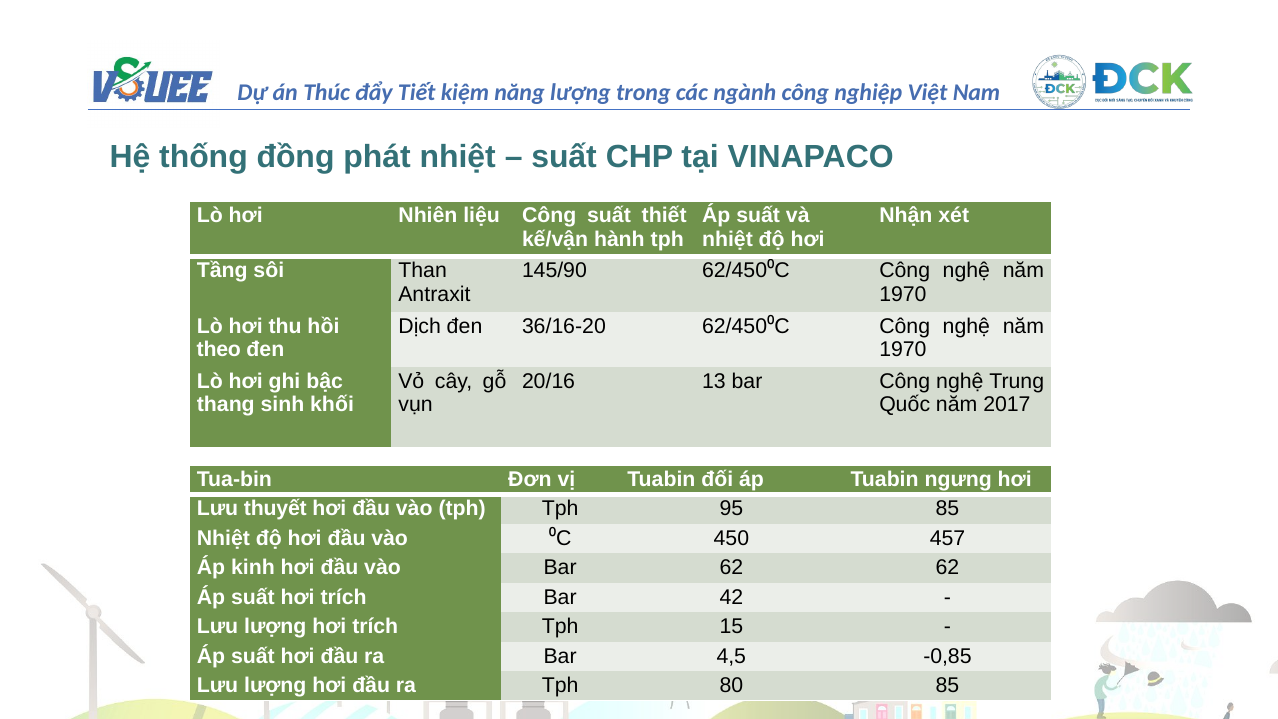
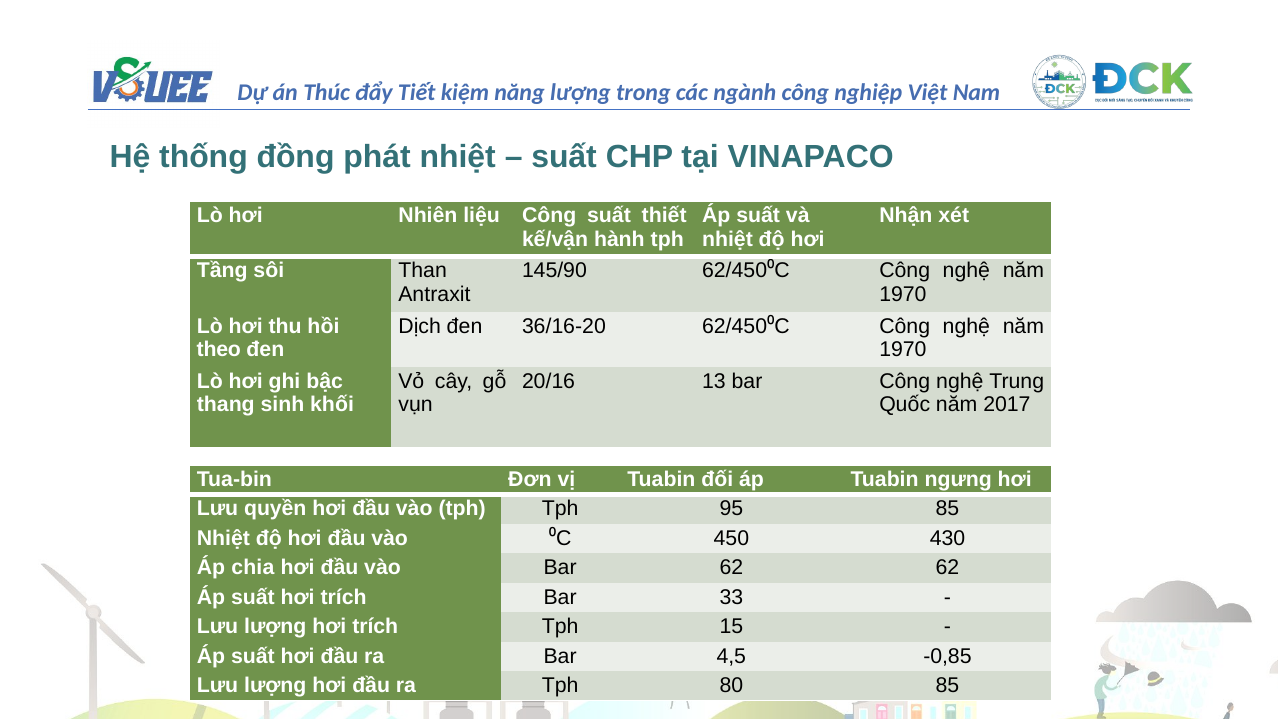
thuyết: thuyết -> quyền (275, 509)
457: 457 -> 430 (948, 538)
kinh: kinh -> chia (253, 568)
42: 42 -> 33 (731, 597)
